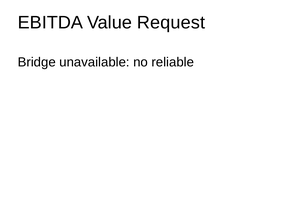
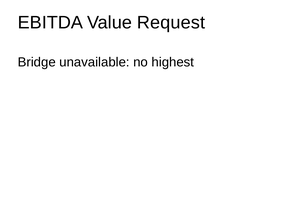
reliable: reliable -> highest (173, 62)
